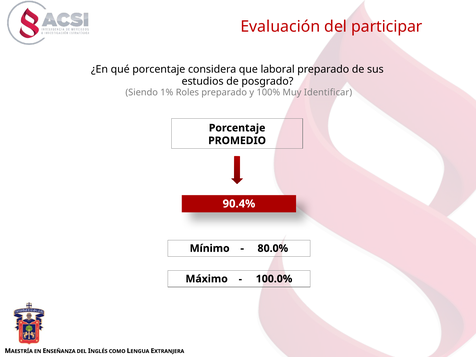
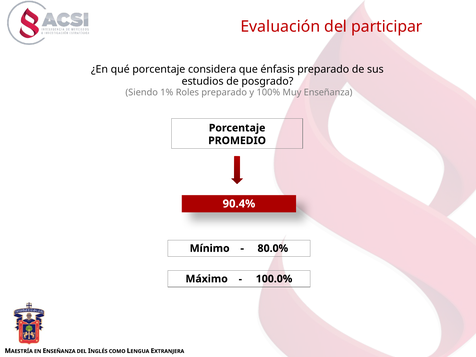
laboral: laboral -> énfasis (278, 69)
Muy Identificar: Identificar -> Enseñanza (328, 92)
